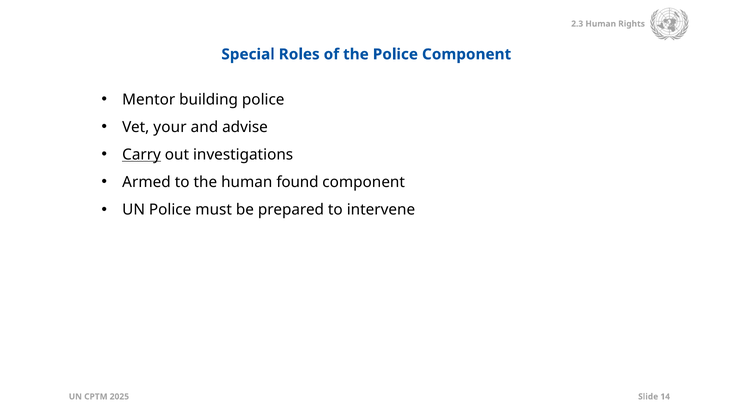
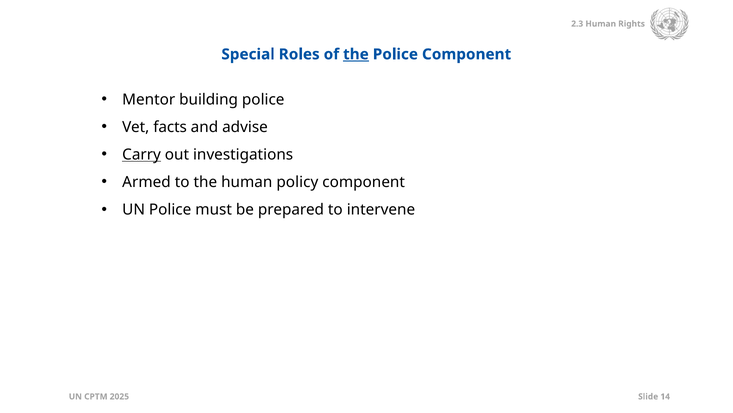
the underline: none -> present (356, 54)
your: your -> facts (170, 127)
found: found -> policy (297, 182)
